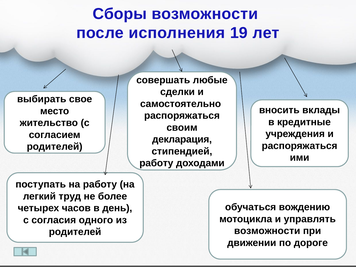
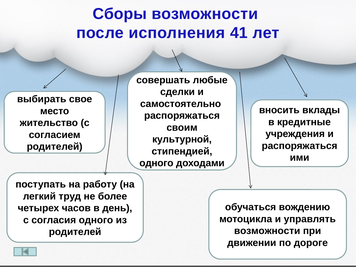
19: 19 -> 41 (239, 33)
декларация: декларация -> культурной (182, 139)
работу: работу -> одного (156, 163)
